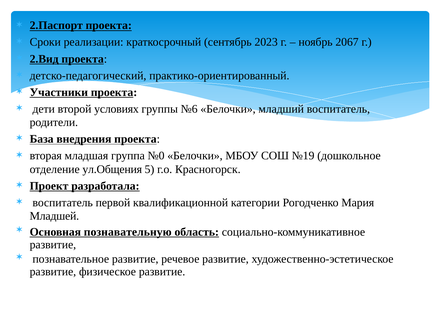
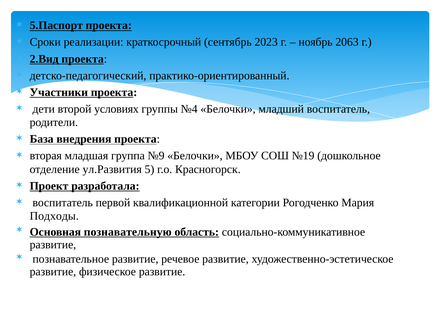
2.Паспорт: 2.Паспорт -> 5.Паспорт (56, 25)
2067: 2067 -> 2063 (347, 42)
№6: №6 -> №4 (189, 109)
№0: №0 -> №9 (156, 156)
ул.Общения: ул.Общения -> ул.Развития (112, 169)
Младшей: Младшей -> Подходы (54, 216)
